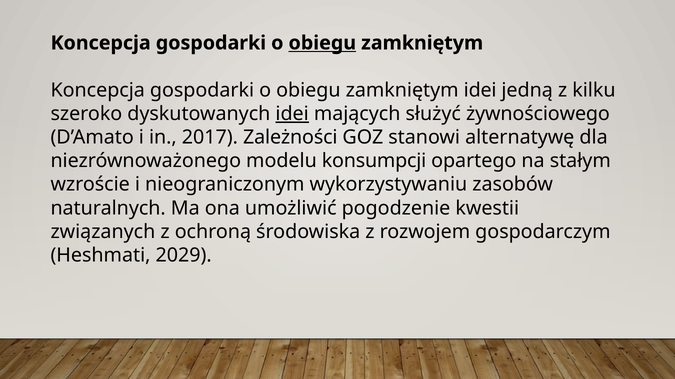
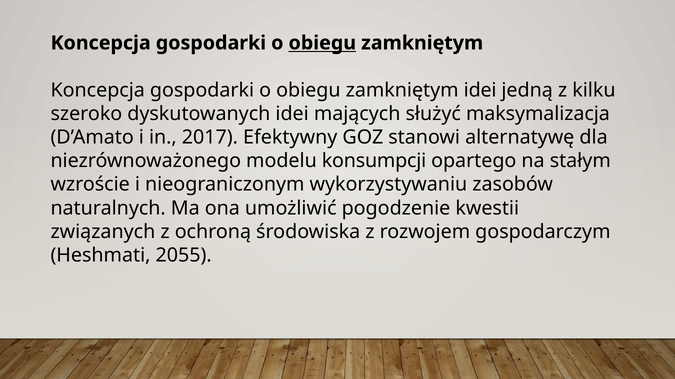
idei underline: present -> none (292, 114)
żywnościowego: żywnościowego -> maksymalizacja (538, 114)
Zależności: Zależności -> Efektywny (290, 138)
2029: 2029 -> 2055 (184, 256)
